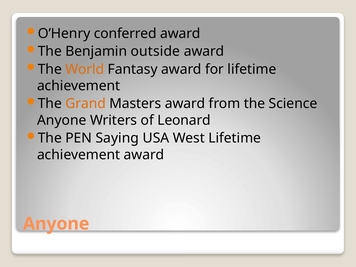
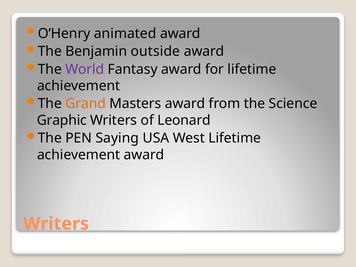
conferred: conferred -> animated (125, 33)
World colour: orange -> purple (85, 69)
Anyone: Anyone -> Graphic (62, 120)
Anyone: Anyone -> Writers (56, 224)
